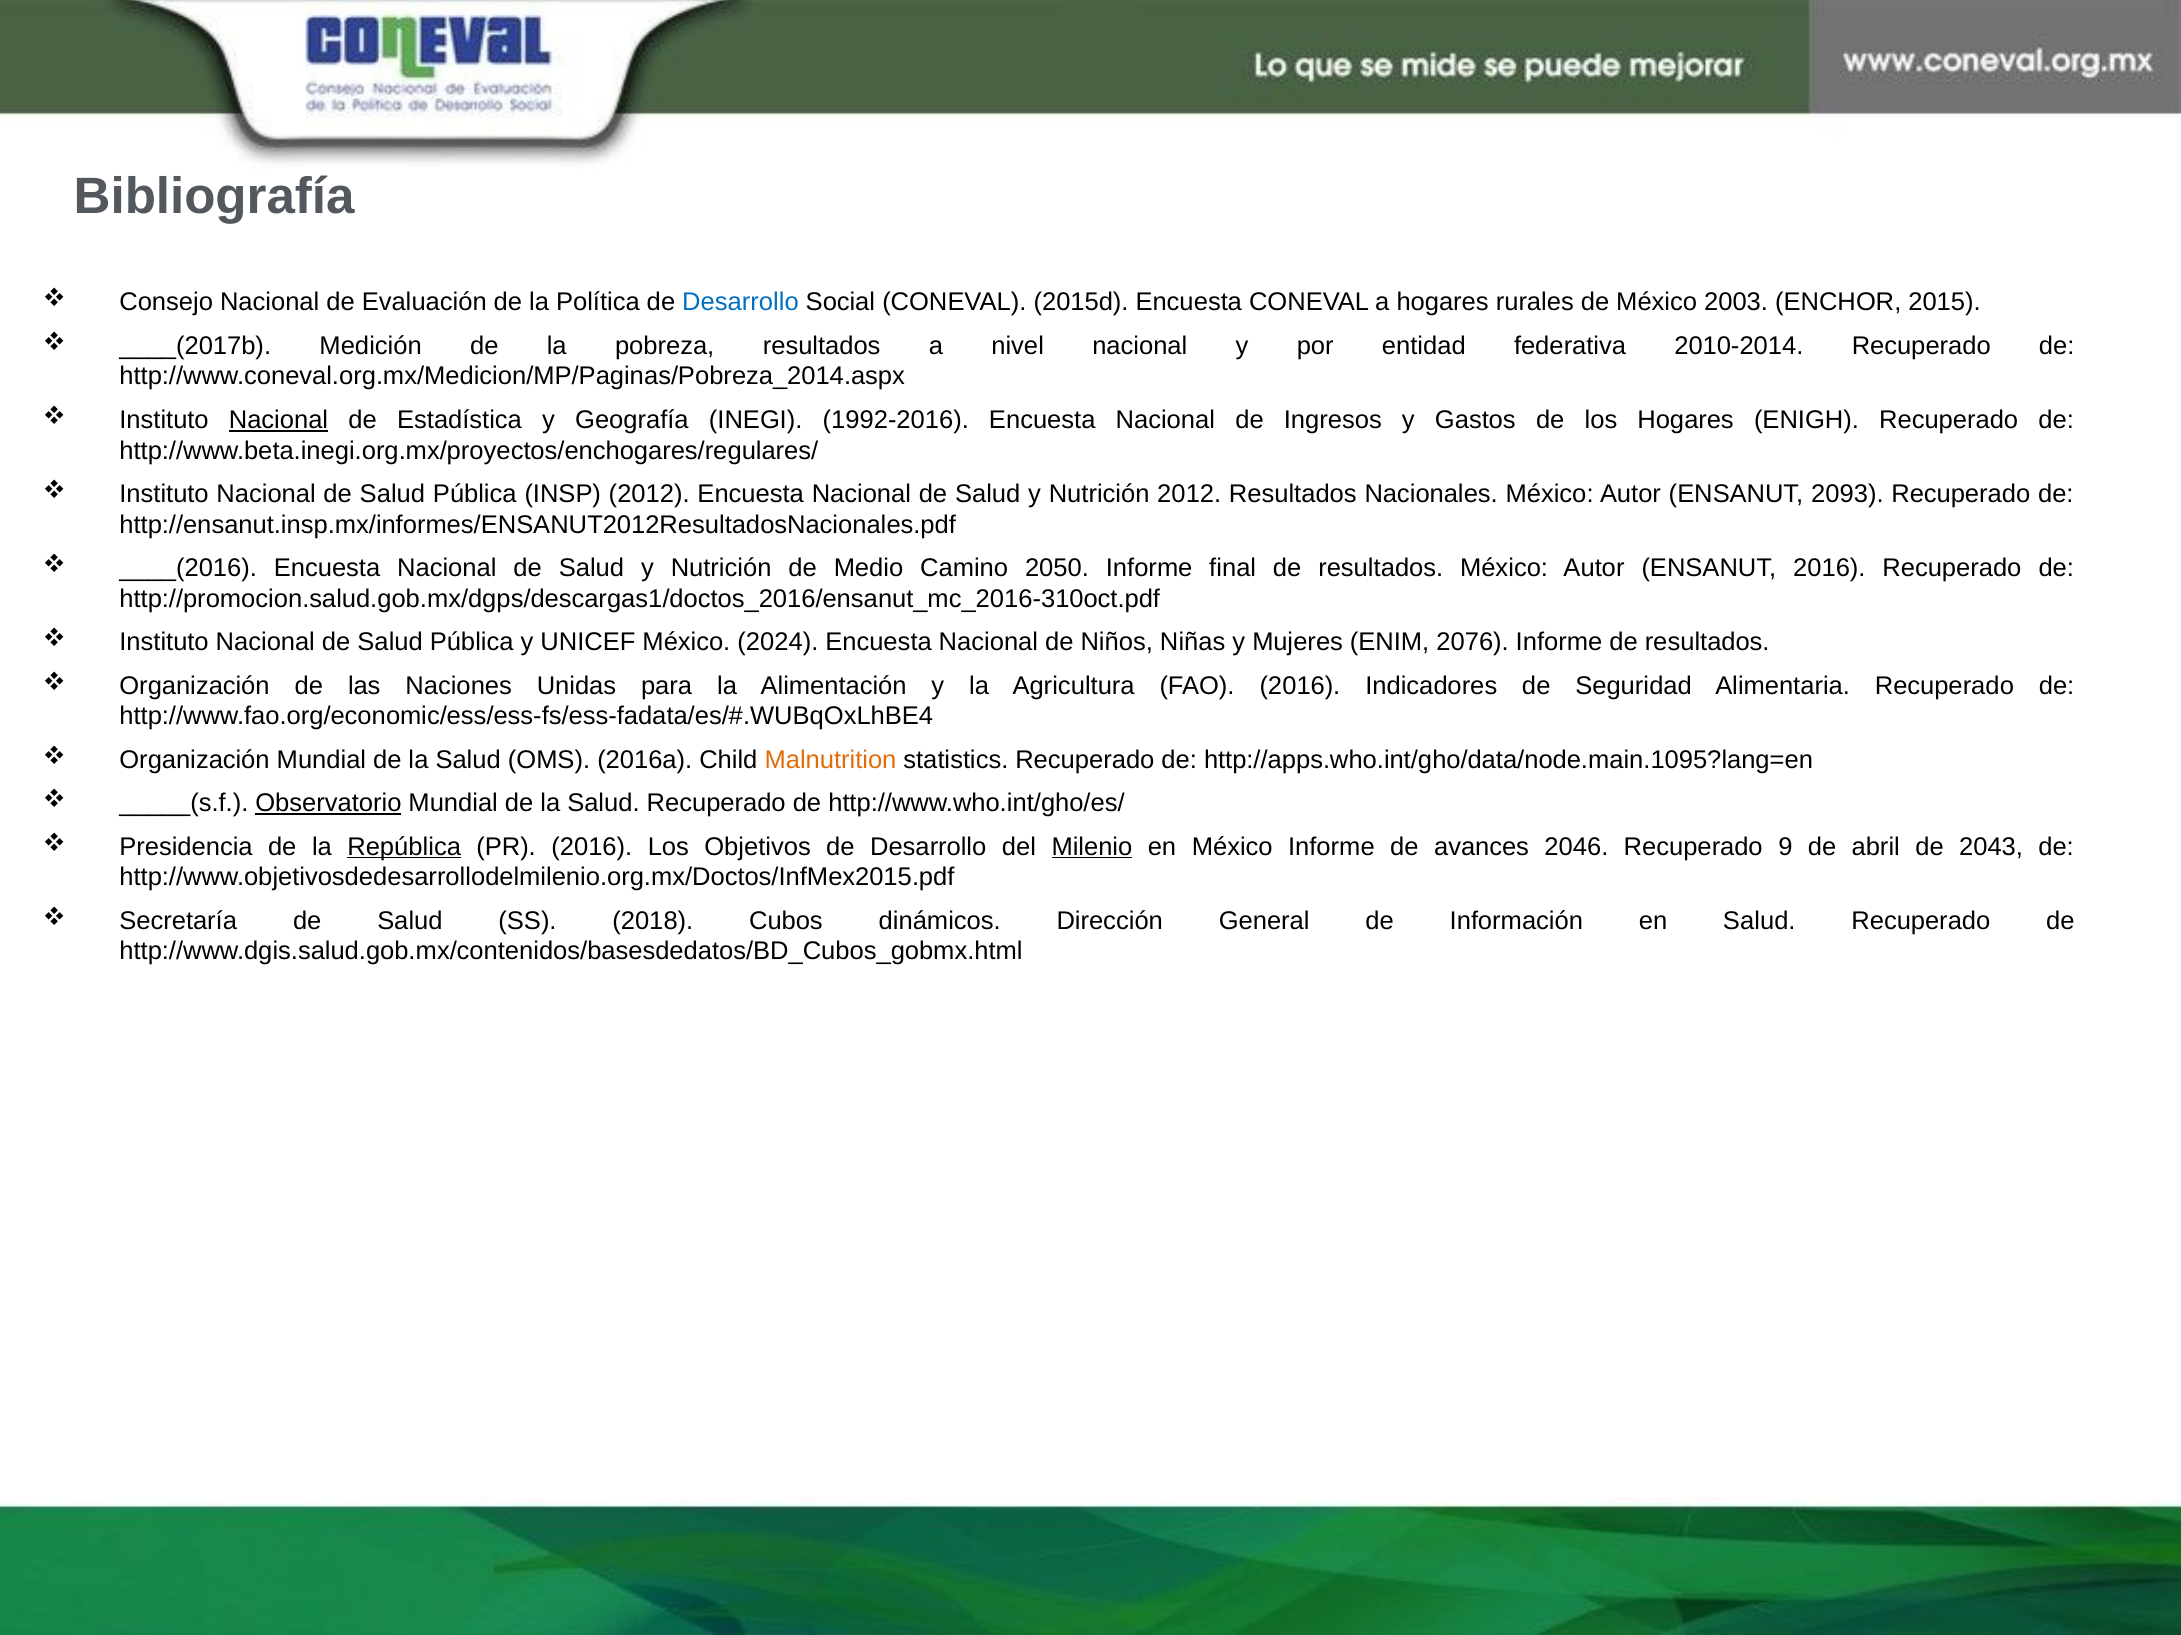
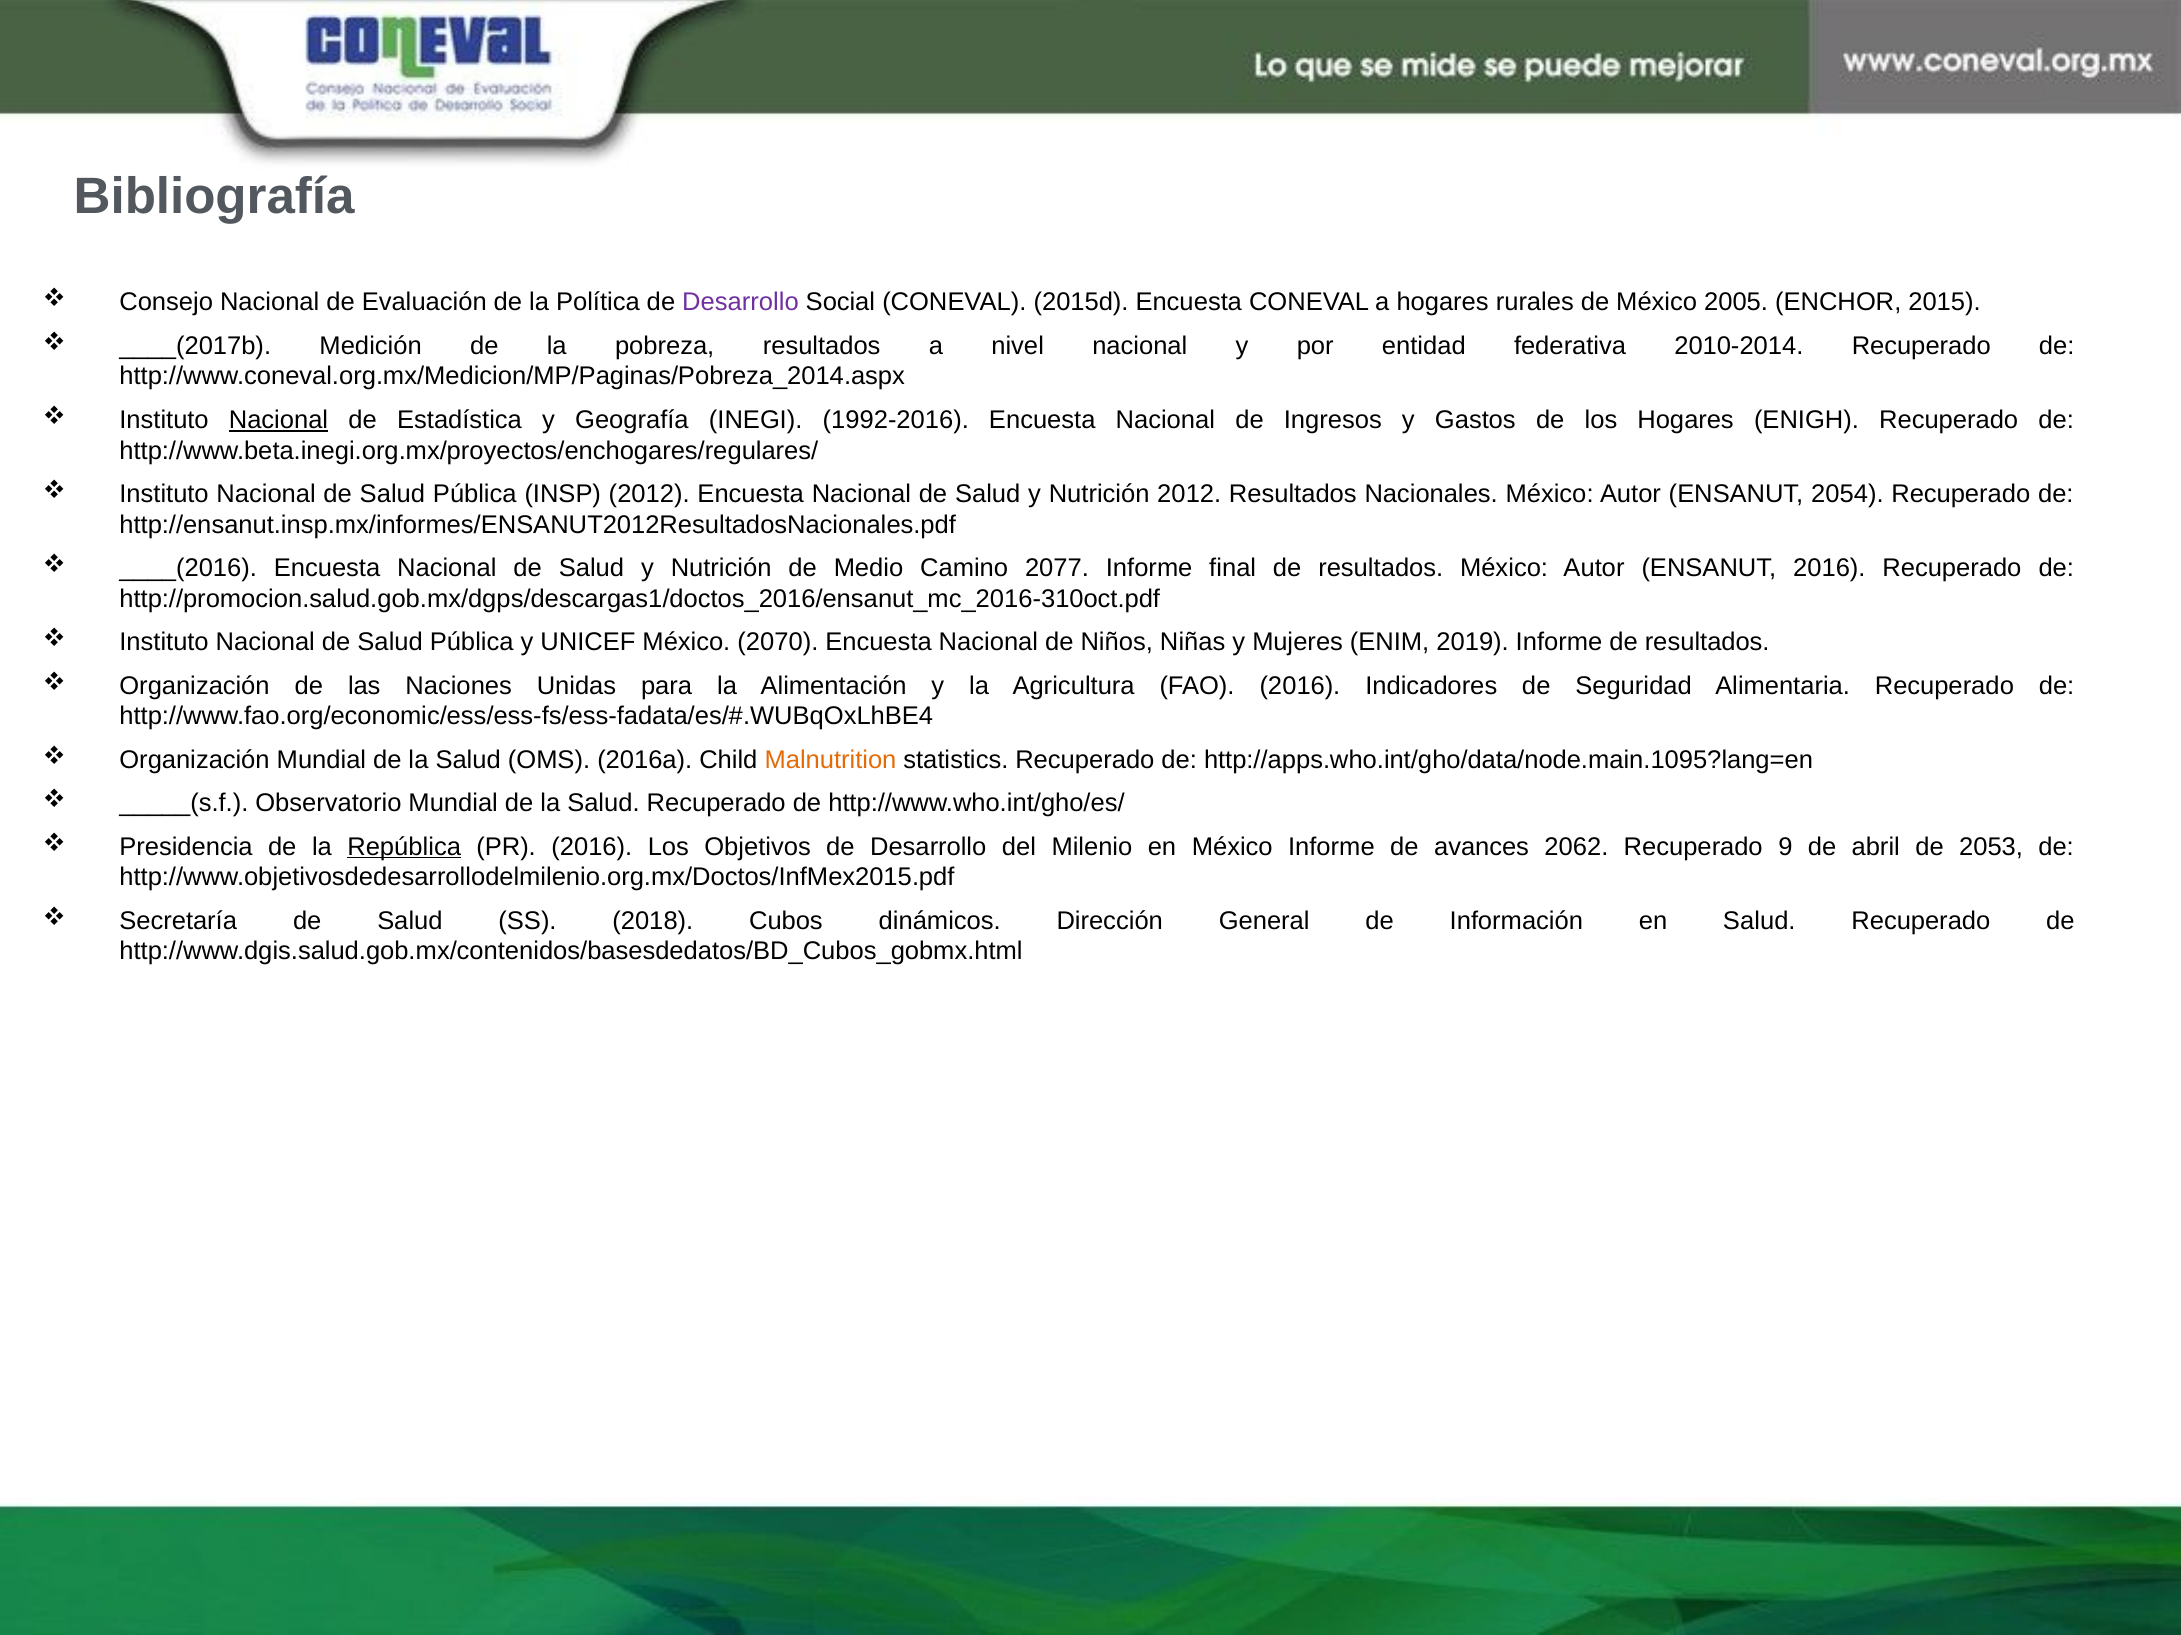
Desarrollo colour: blue -> purple (740, 303)
2003: 2003 -> 2005 (1736, 303)
2093: 2093 -> 2054 (1847, 494)
2050: 2050 -> 2077 (1057, 568)
2024: 2024 -> 2070 (778, 643)
2076: 2076 -> 2019 (1473, 643)
Observatorio underline: present -> none (328, 804)
Milenio underline: present -> none (1092, 847)
2046: 2046 -> 2062 (1576, 847)
2043: 2043 -> 2053 (1991, 847)
